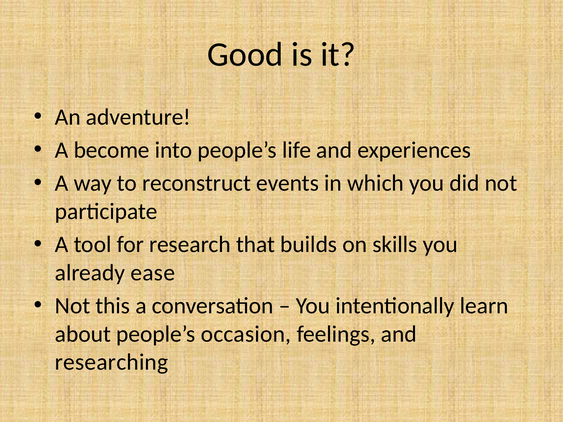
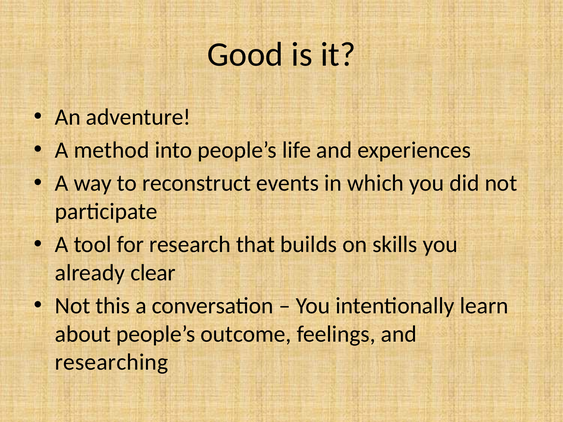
become: become -> method (112, 150)
ease: ease -> clear (153, 273)
occasion: occasion -> outcome (246, 334)
